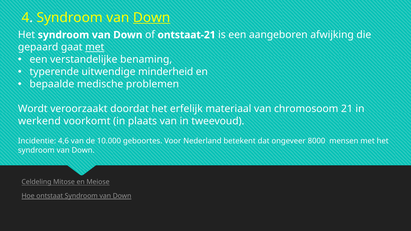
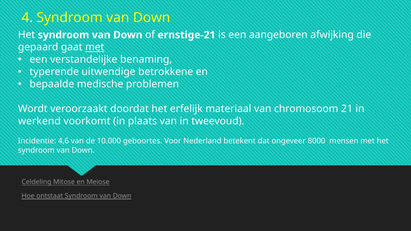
Down underline: present -> none (152, 18)
ontstaat-21: ontstaat-21 -> ernstige-21 (186, 35)
minderheid: minderheid -> betrokkene (166, 72)
